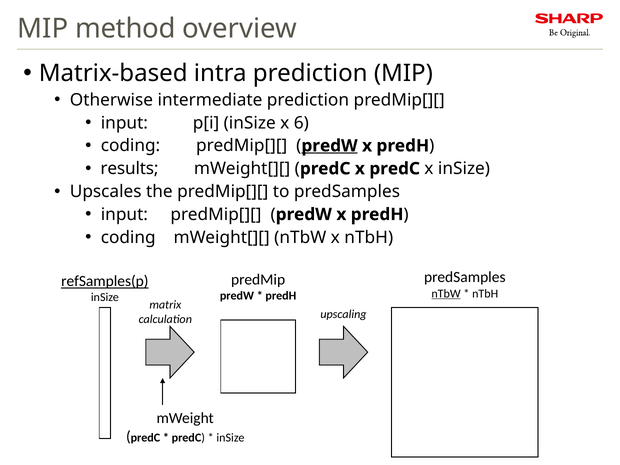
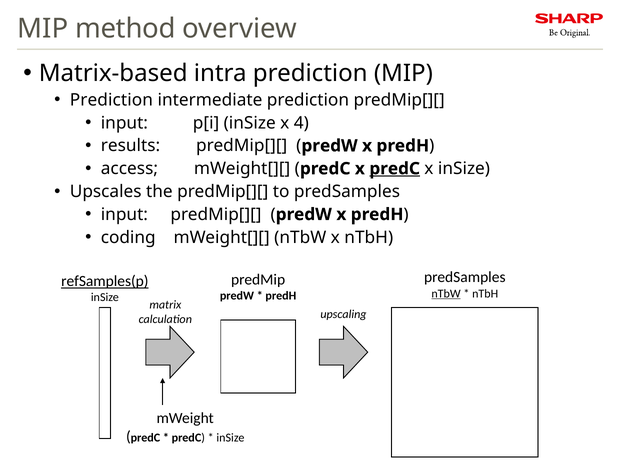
Otherwise: Otherwise -> Prediction (111, 100)
6: 6 -> 4 (301, 123)
coding: coding -> results (130, 146)
predW underline: present -> none (330, 146)
results: results -> access (129, 169)
predC underline: none -> present (395, 169)
